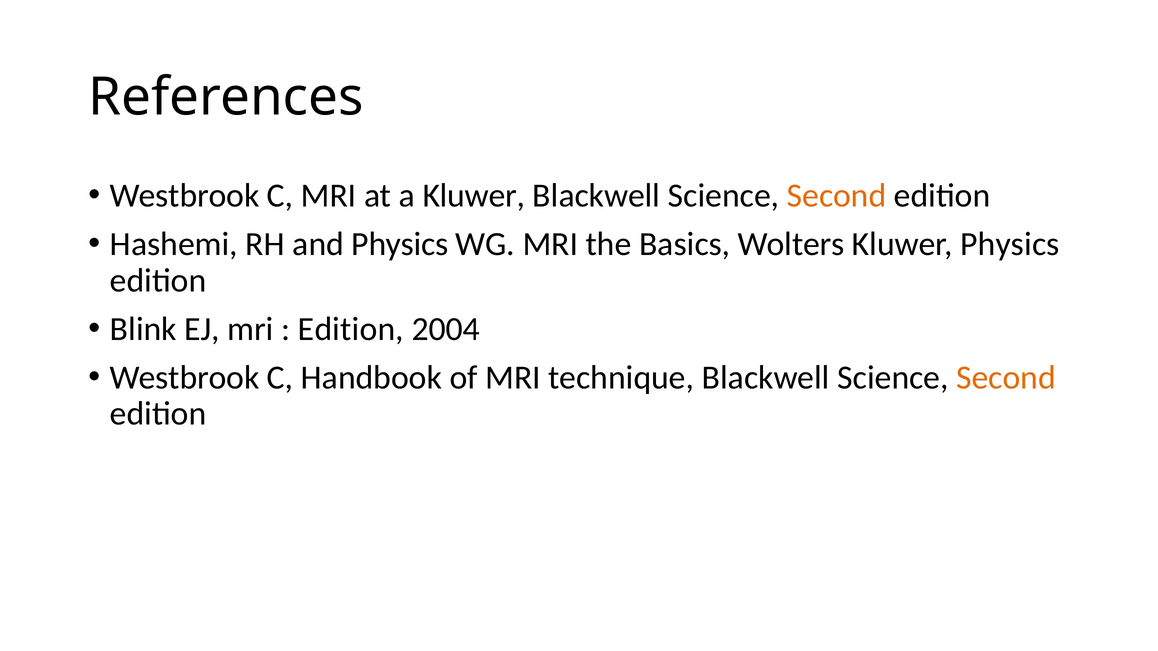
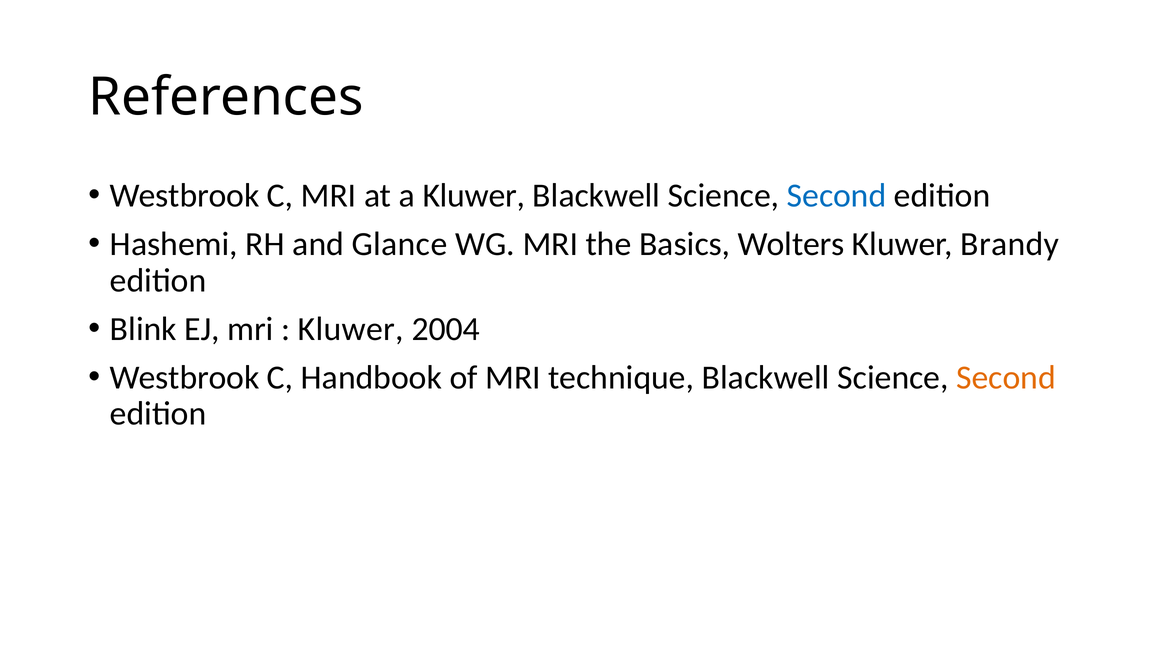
Second colour: orange -> blue (837, 196)
and Physics: Physics -> Glance (400, 244)
Kluwer Physics: Physics -> Brandy (1010, 244)
Edition: Edition -> Kluwer (351, 329)
